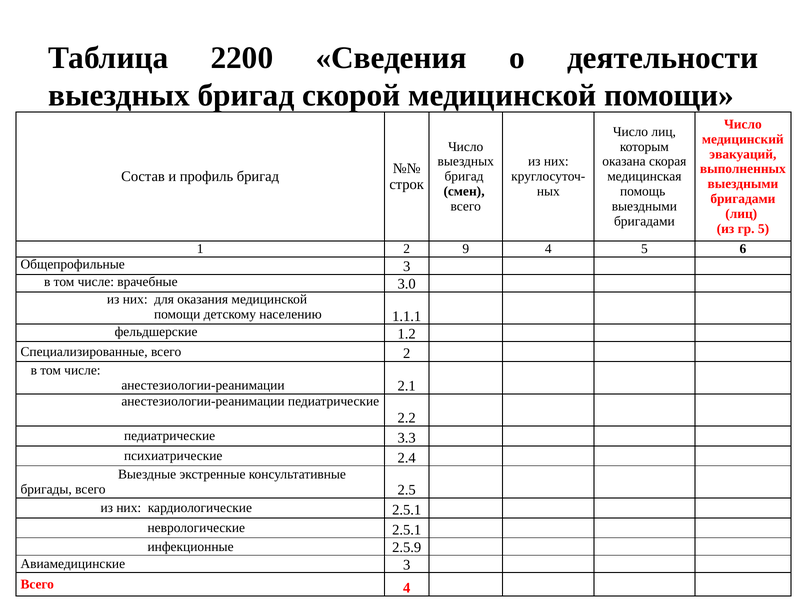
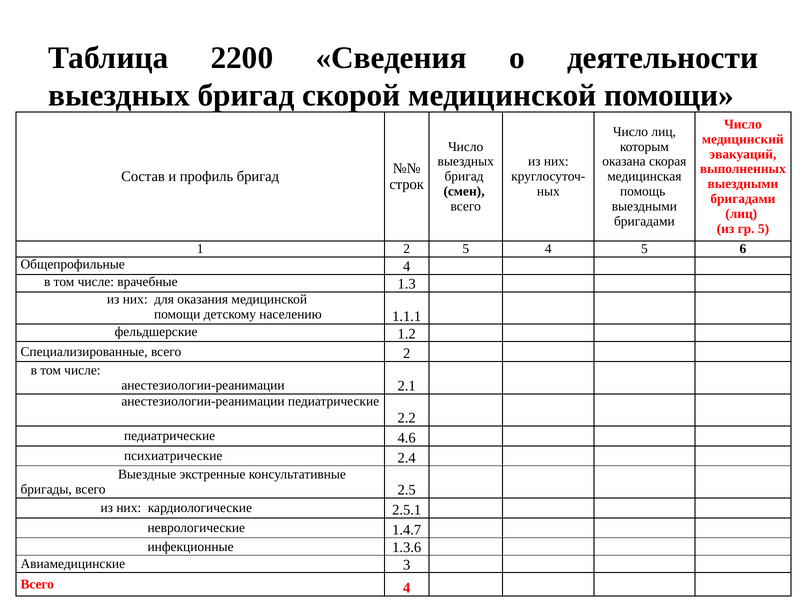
2 9: 9 -> 5 (466, 249)
Общепрофильные 3: 3 -> 4 (407, 267)
3.0: 3.0 -> 1.3 (407, 284)
3.3: 3.3 -> 4.6 (407, 438)
неврологические 2.5.1: 2.5.1 -> 1.4.7 (407, 530)
2.5.9: 2.5.9 -> 1.3.6 (407, 548)
